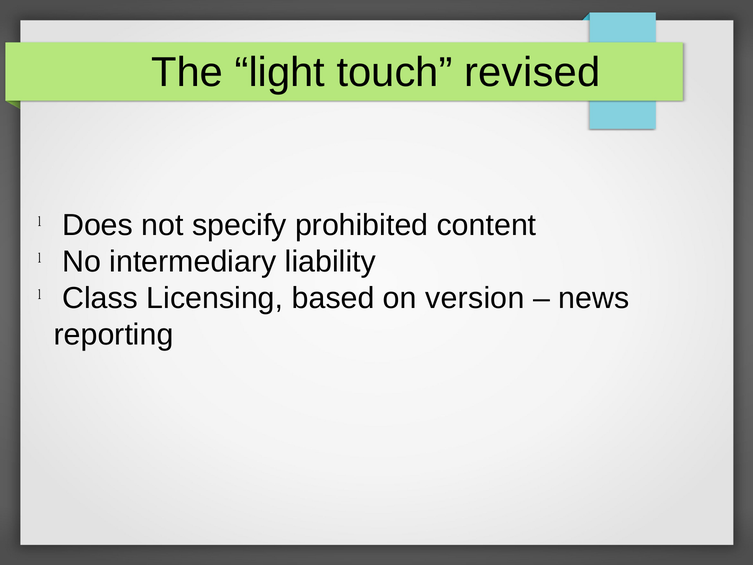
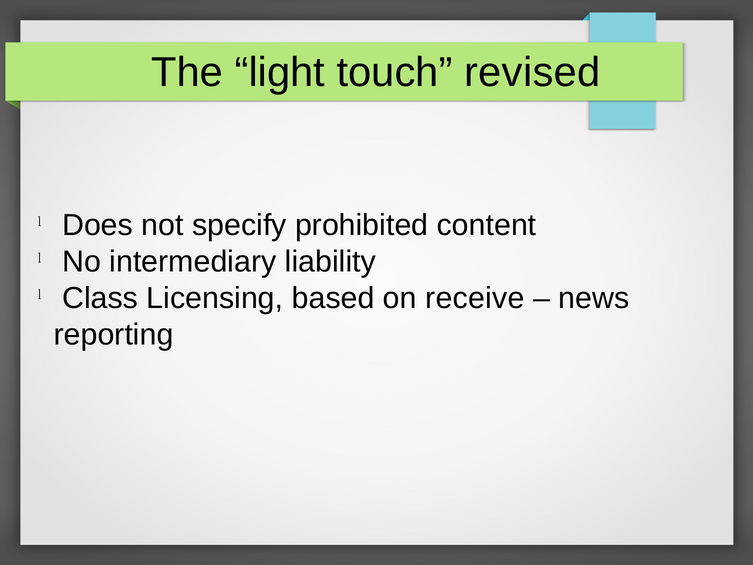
version: version -> receive (475, 298)
